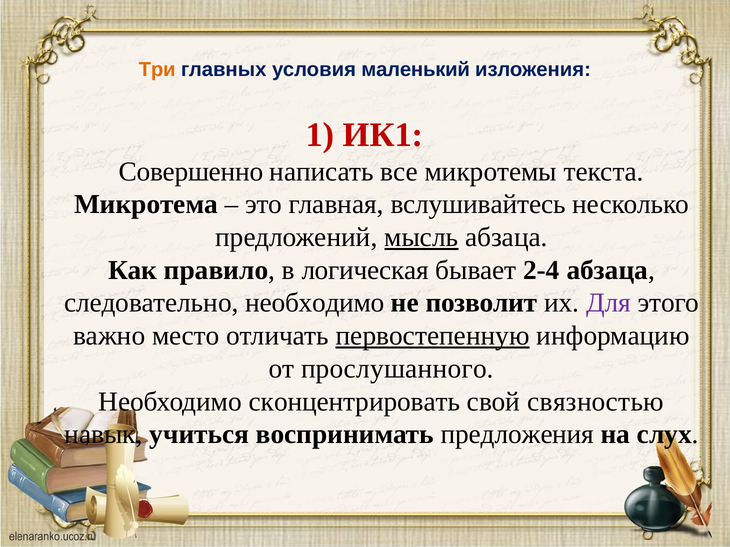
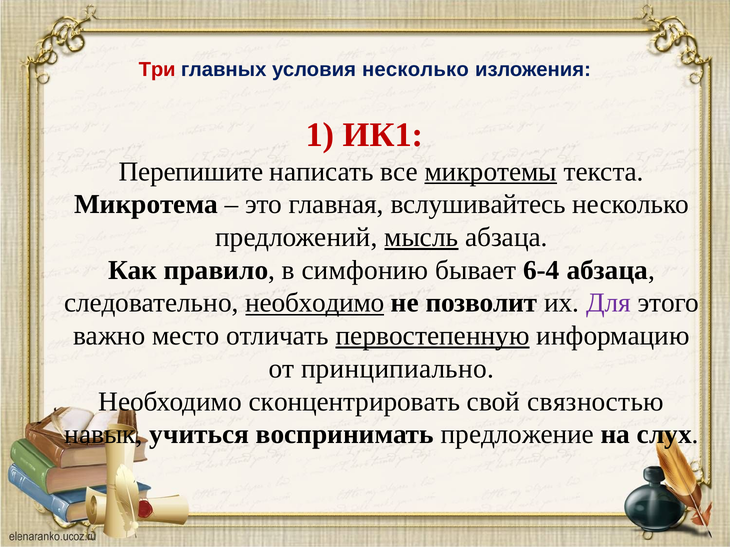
Три colour: orange -> red (157, 70)
условия маленький: маленький -> несколько (415, 70)
Совершенно: Совершенно -> Перепишите (191, 172)
микротемы underline: none -> present (491, 172)
логическая: логическая -> симфонию (365, 270)
2-4: 2-4 -> 6-4 (541, 270)
необходимо underline: none -> present (315, 303)
прослушанного: прослушанного -> принципиально (397, 369)
предложения: предложения -> предложение (517, 435)
